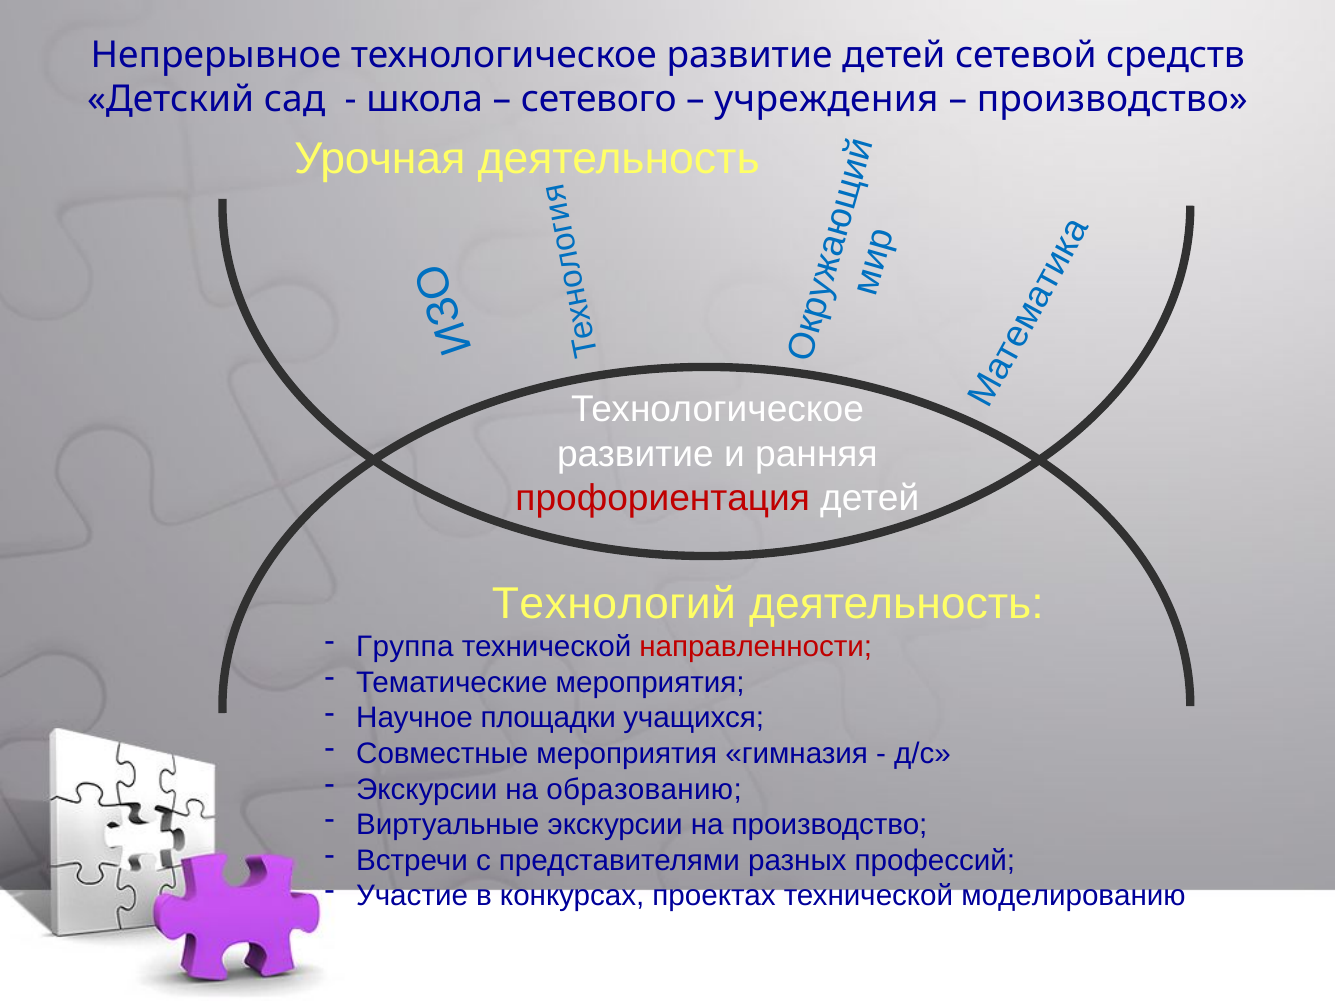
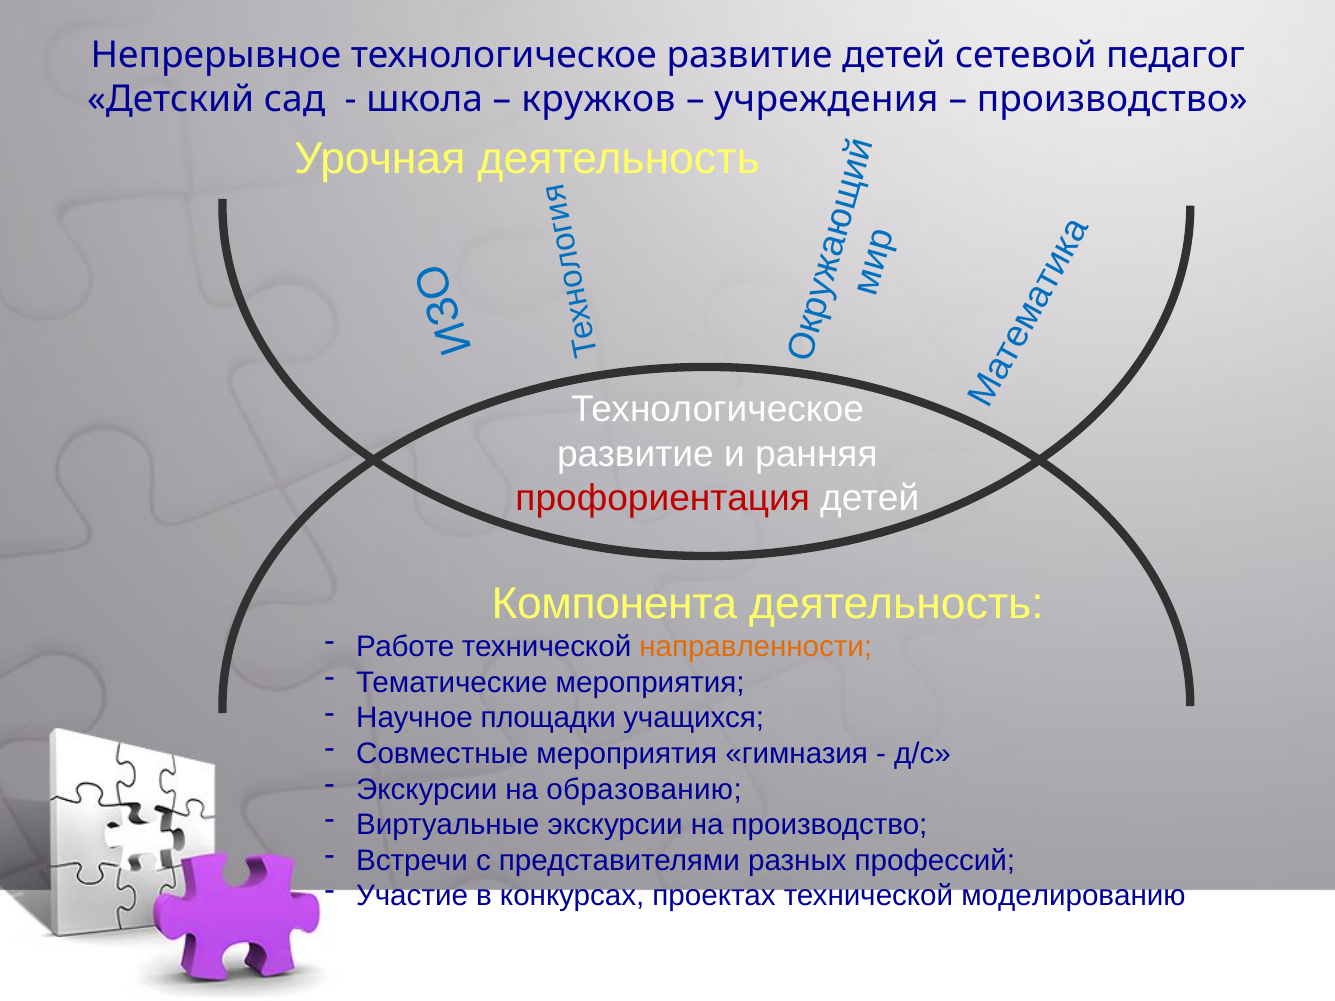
средств: средств -> педагог (1176, 55)
сетевого: сетевого -> кружков (598, 99)
Технологий: Технологий -> Компонента (614, 604)
Группа: Группа -> Работе (405, 647)
направленности colour: red -> orange (756, 647)
